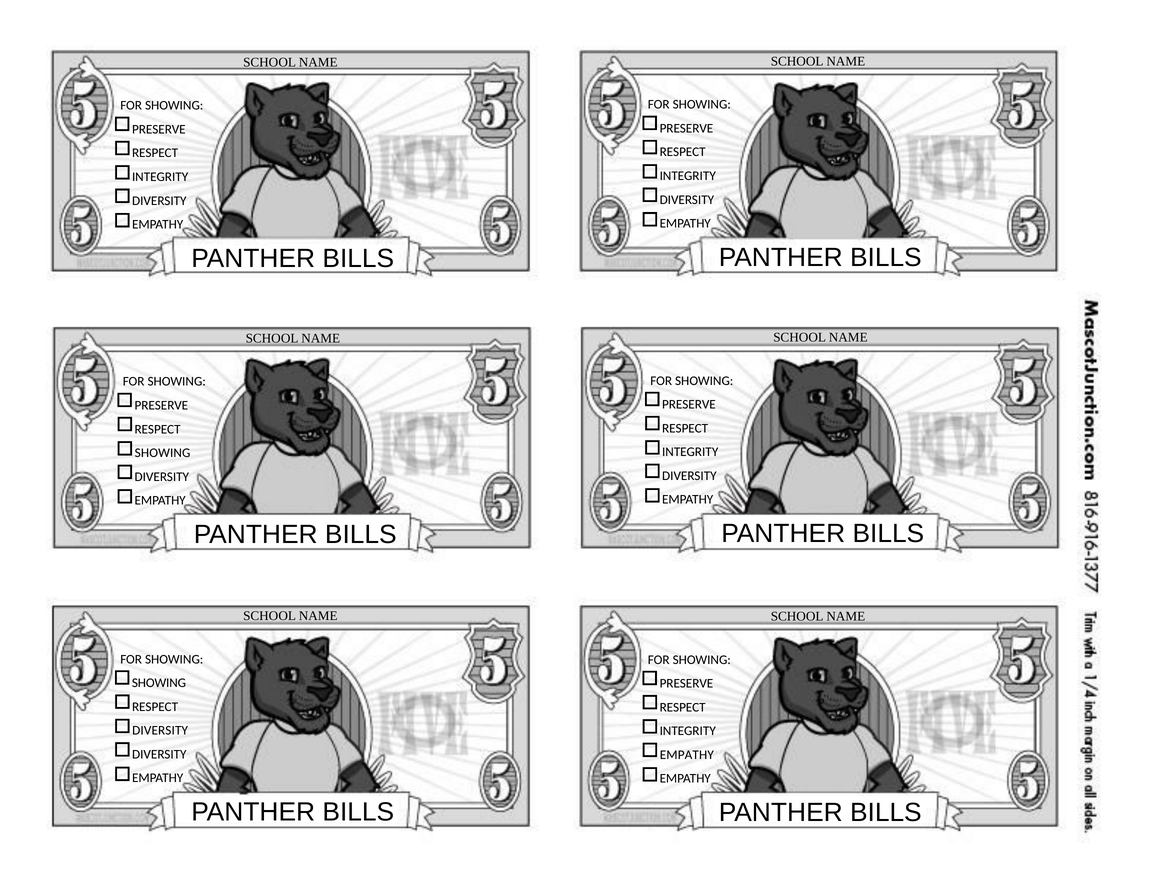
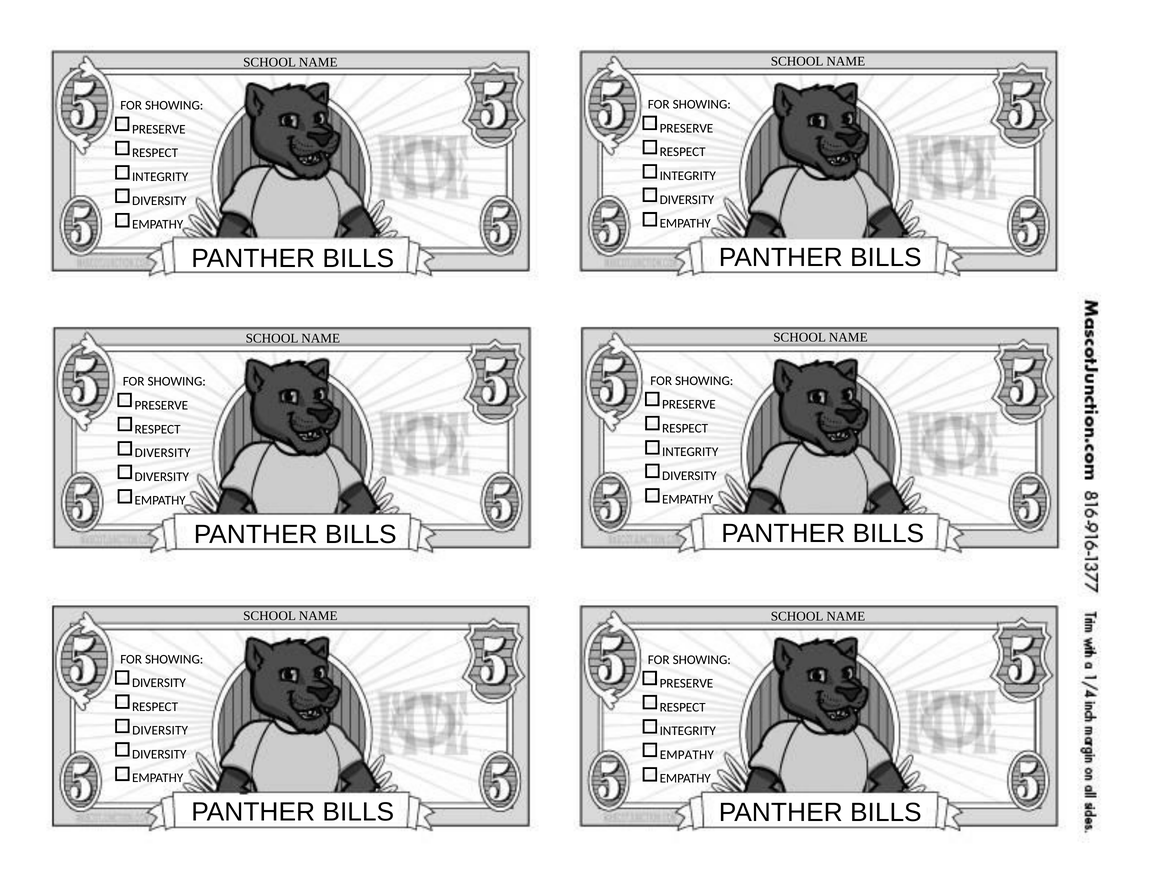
SHOWING: SHOWING -> DIVERSITY (163, 453)
SHOWING: SHOWING -> DIVERSITY (159, 683)
